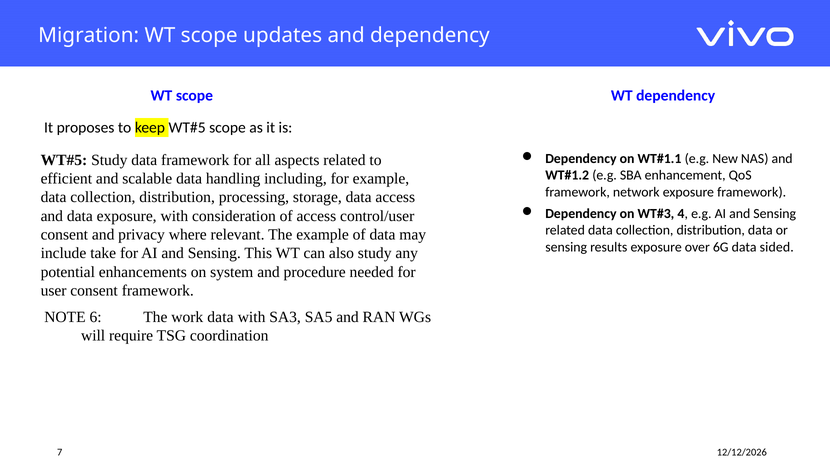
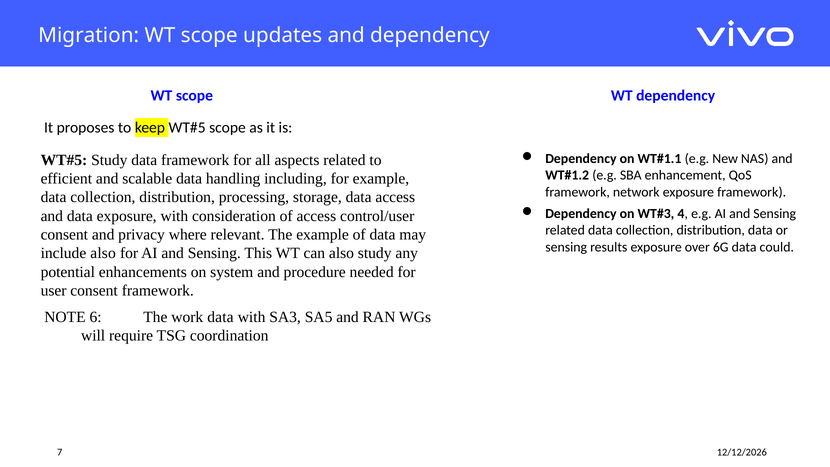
sided: sided -> could (777, 247)
include take: take -> also (103, 253)
